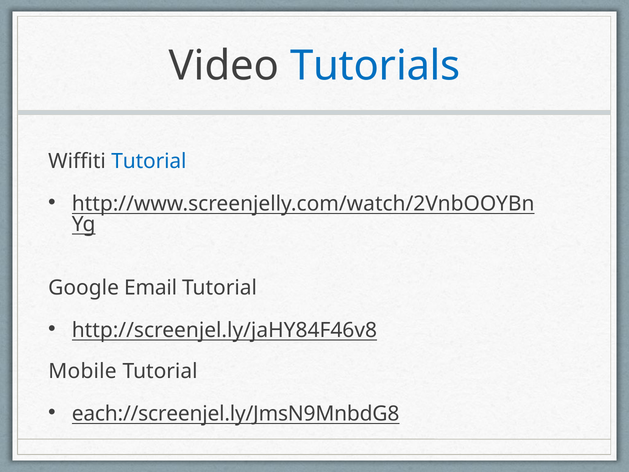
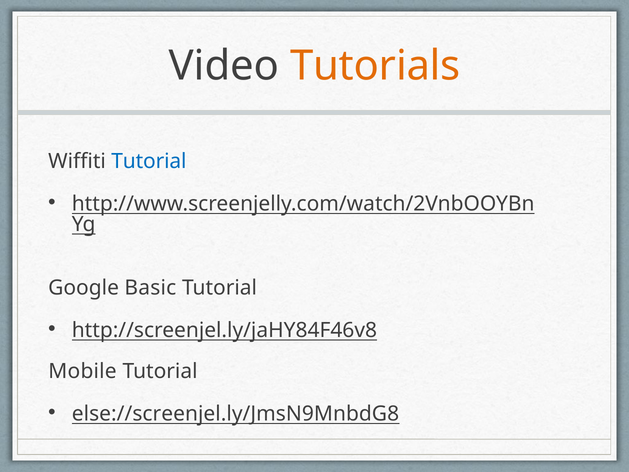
Tutorials colour: blue -> orange (375, 66)
Email: Email -> Basic (150, 288)
each://screenjel.ly/JmsN9MnbdG8: each://screenjel.ly/JmsN9MnbdG8 -> else://screenjel.ly/JmsN9MnbdG8 (235, 414)
